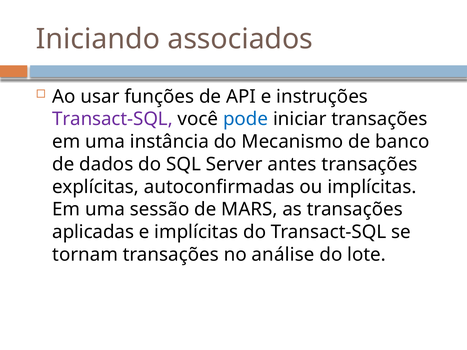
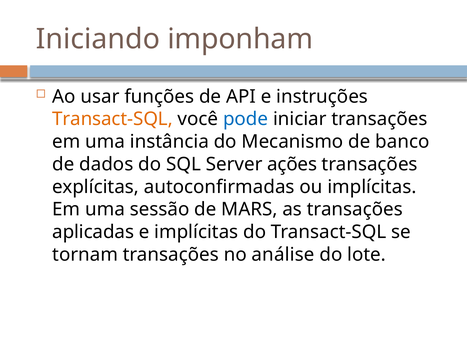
associados: associados -> imponham (240, 39)
Transact-SQL colour: purple -> orange (112, 119)
antes: antes -> ações (292, 164)
